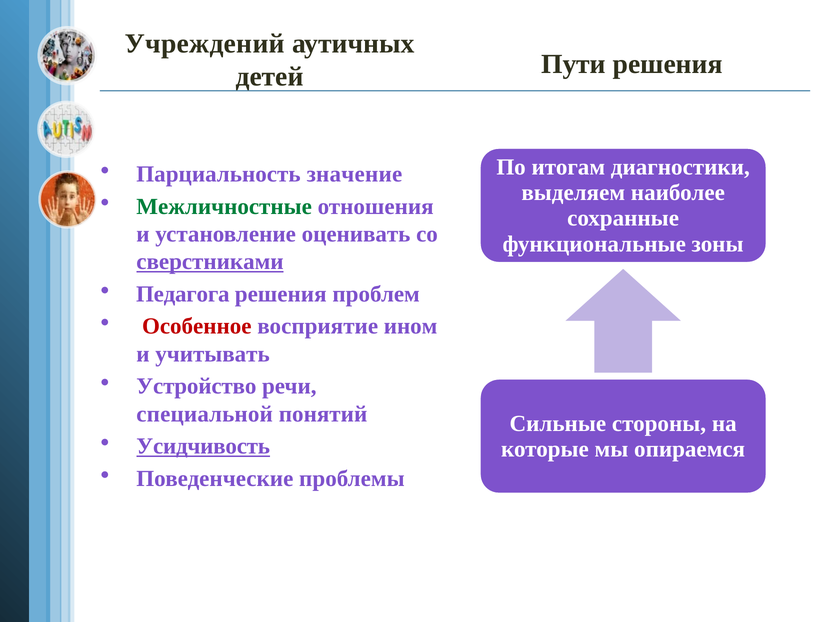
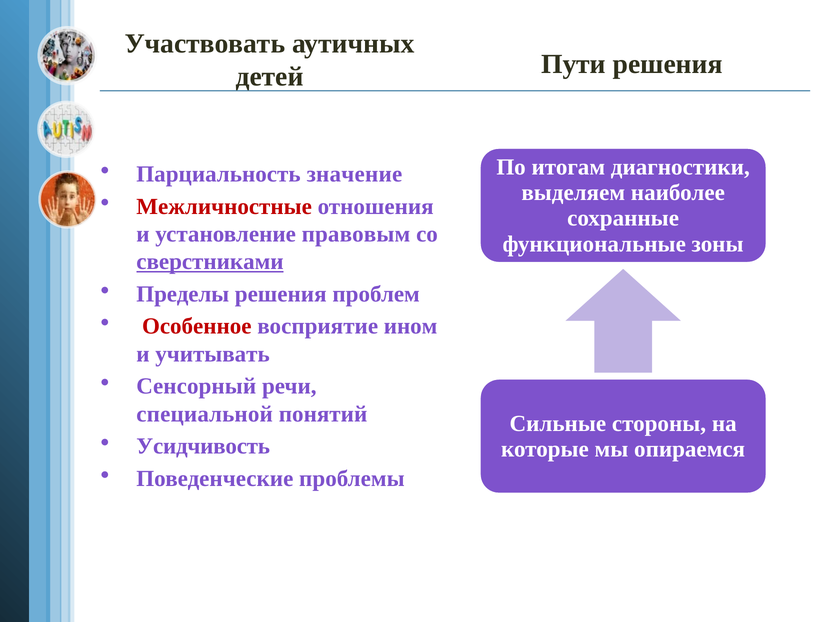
Учреждений: Учреждений -> Участвовать (205, 43)
Межличностные colour: green -> red (224, 206)
оценивать: оценивать -> правовым (356, 234)
Педагога: Педагога -> Пределы (183, 294)
Устройство: Устройство -> Сенсорный (196, 386)
Усидчивость underline: present -> none (203, 446)
